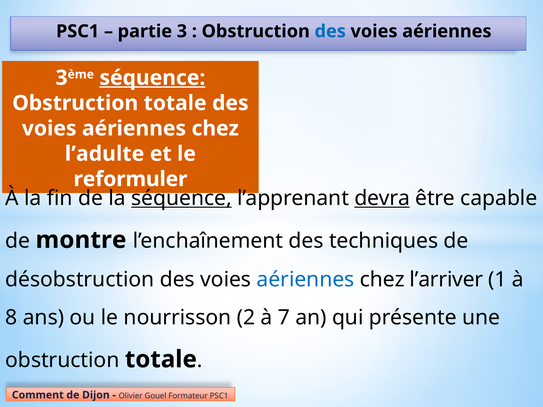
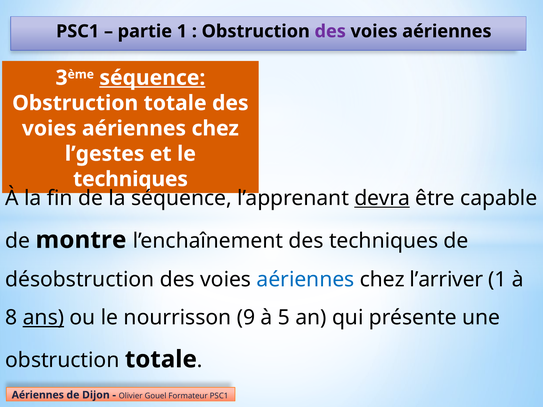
partie 3: 3 -> 1 (182, 31)
des colour: blue -> purple (330, 31)
l’adulte: l’adulte -> l’gestes (105, 154)
reformuler: reformuler -> techniques (131, 179)
séquence underline: present -> none (182, 198)
ans underline: none -> present (43, 318)
2: 2 -> 9 (246, 318)
7: 7 -> 5 (284, 318)
Comment: Comment -> Aériennes (38, 395)
